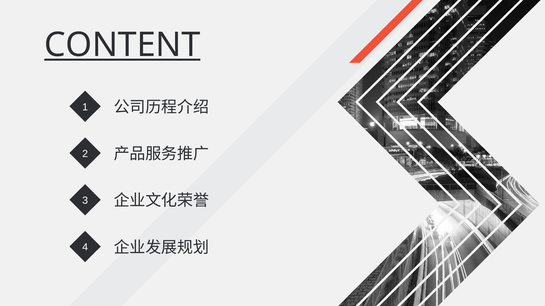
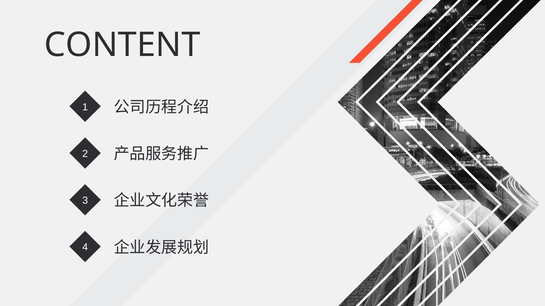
CONTENT underline: present -> none (122, 45)
